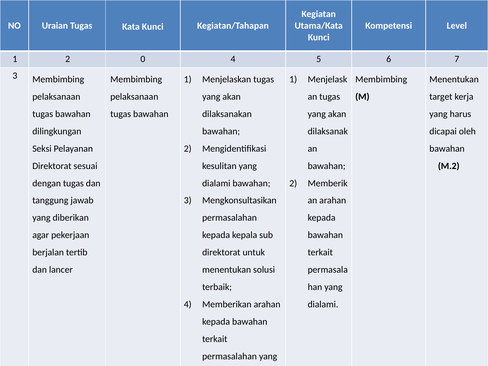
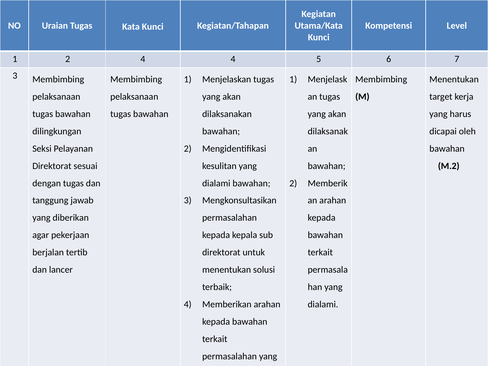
2 0: 0 -> 4 (143, 59)
